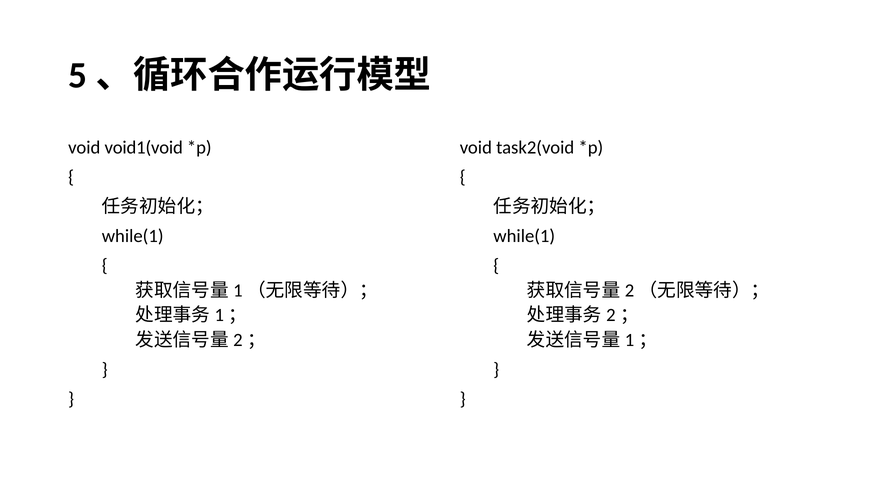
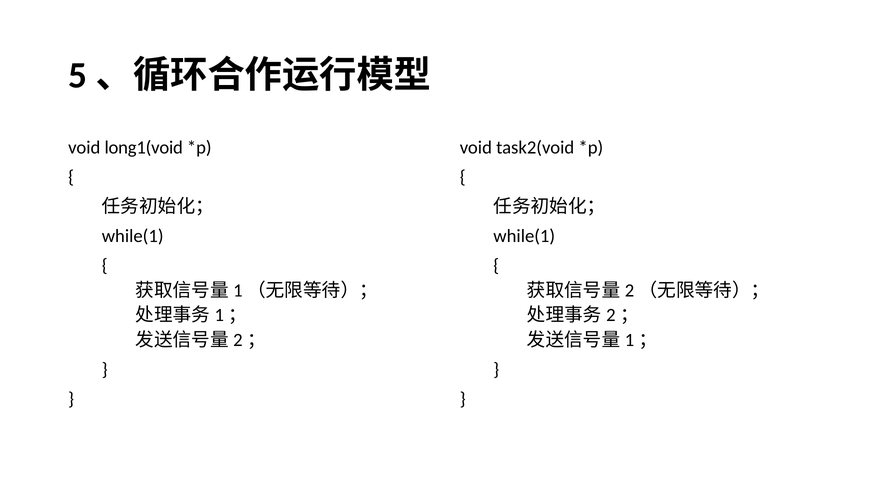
void1(void: void1(void -> long1(void (144, 147)
